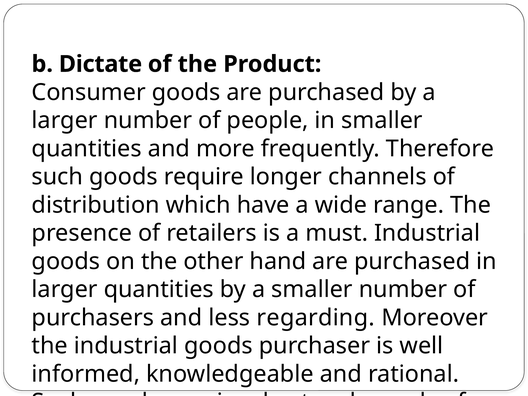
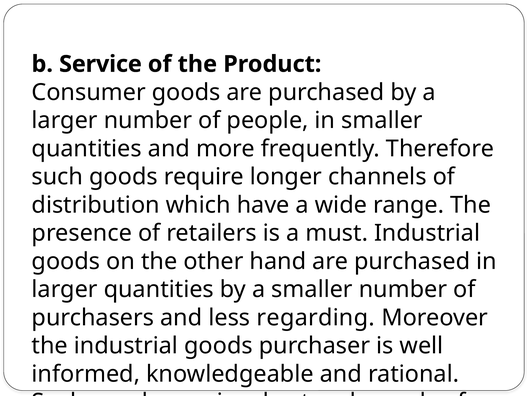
Dictate: Dictate -> Service (100, 64)
